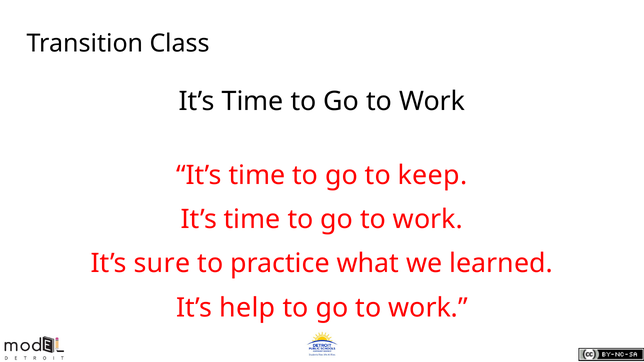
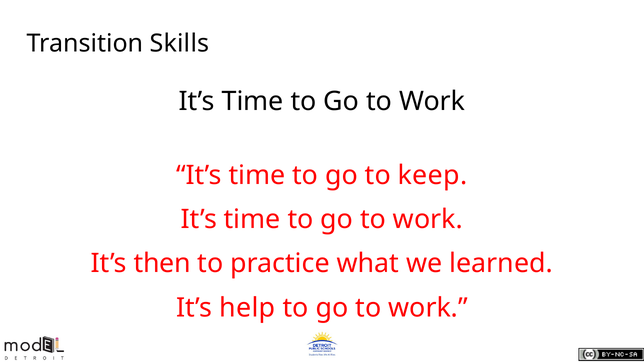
Class: Class -> Skills (179, 44)
sure: sure -> then (162, 264)
